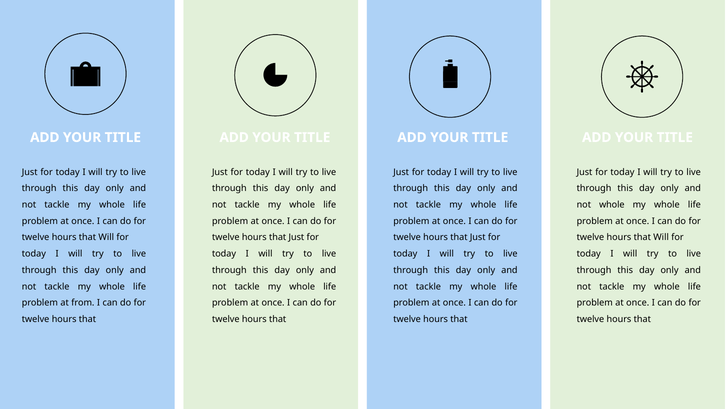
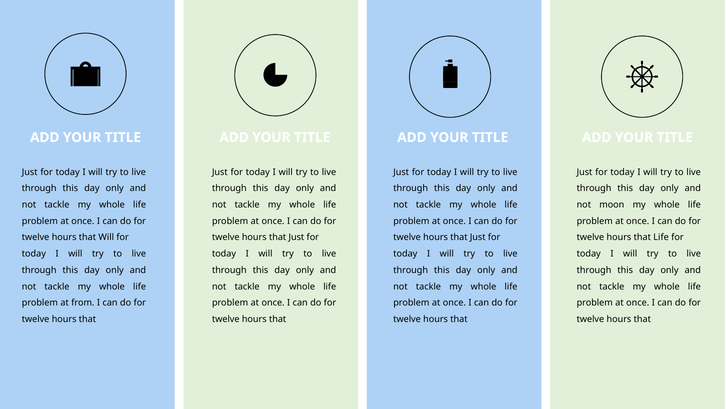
not whole: whole -> moon (612, 204)
Will: Will -> Life (661, 237)
